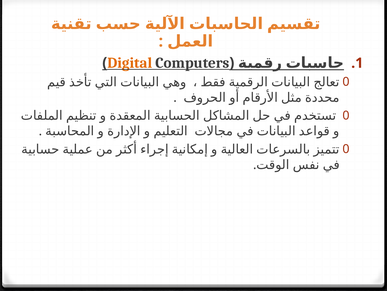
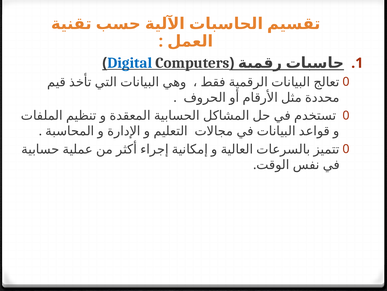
Digital colour: orange -> blue (130, 63)
